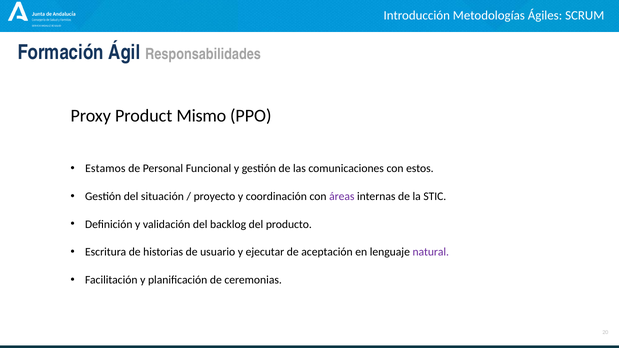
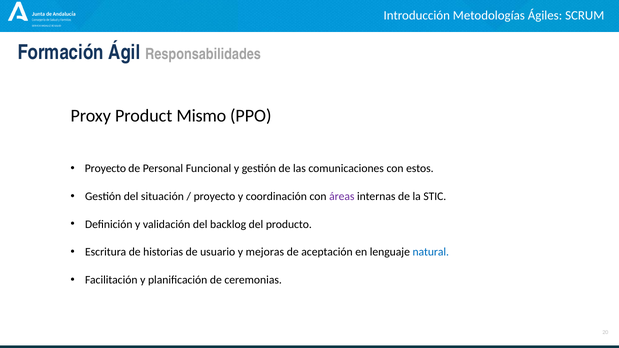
Estamos: Estamos -> Proyecto (105, 169)
ejecutar: ejecutar -> mejoras (265, 252)
natural colour: purple -> blue (431, 252)
